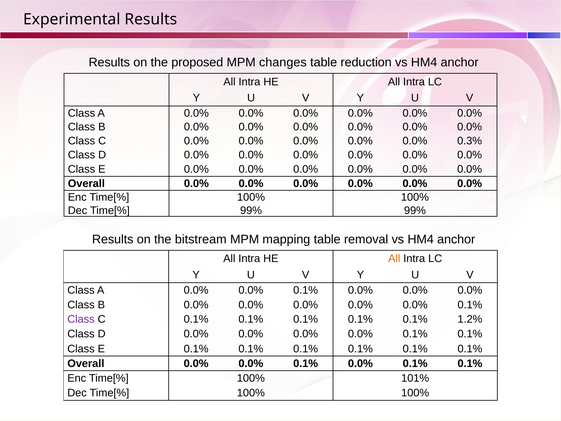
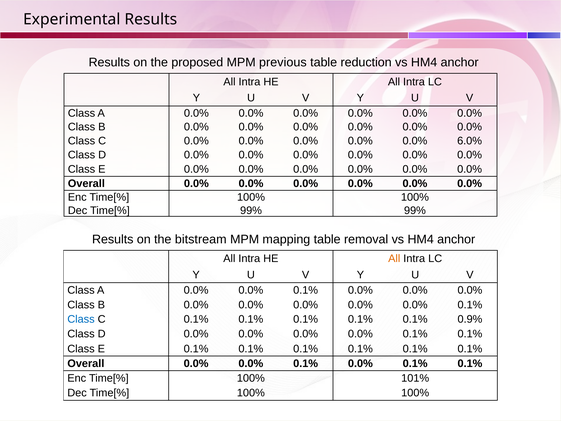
changes: changes -> previous (283, 62)
0.3%: 0.3% -> 6.0% (470, 141)
Class colour: purple -> blue (81, 319)
1.2%: 1.2% -> 0.9% (470, 319)
